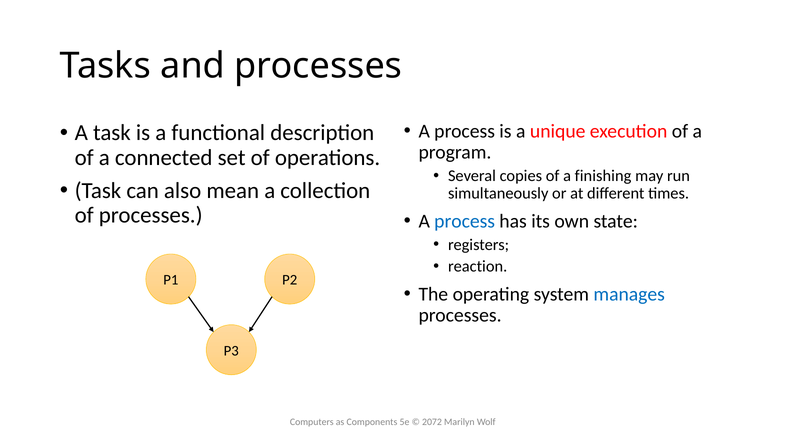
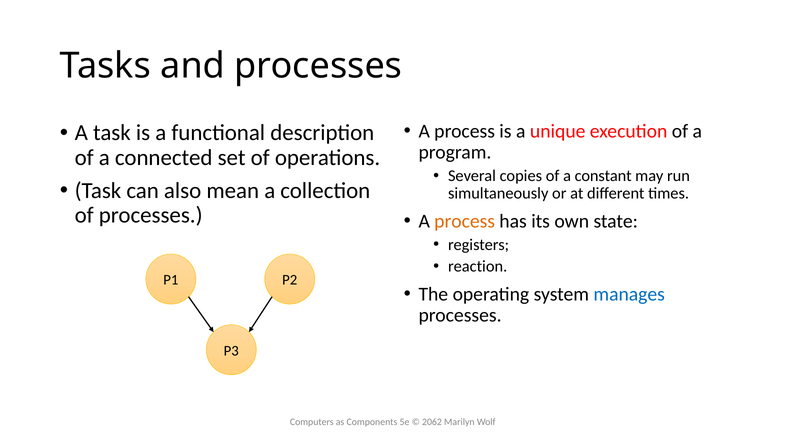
finishing: finishing -> constant (603, 176)
process colour: blue -> orange (465, 221)
2072: 2072 -> 2062 (432, 422)
